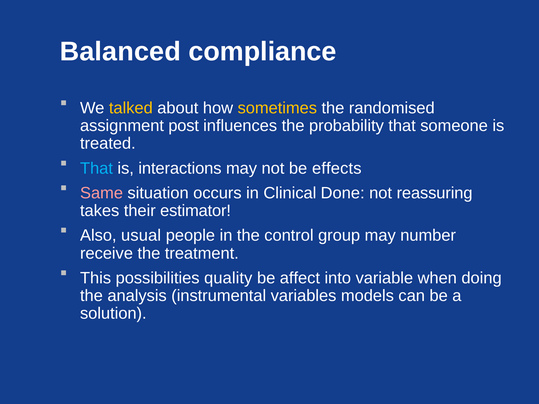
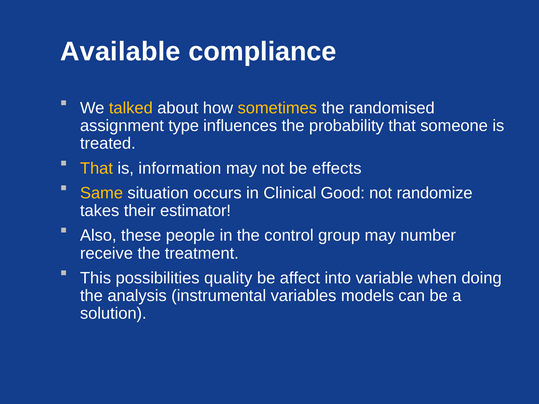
Balanced: Balanced -> Available (120, 52)
post: post -> type (184, 126)
That colour: light blue -> yellow (96, 168)
interactions: interactions -> information (180, 168)
Same colour: pink -> yellow (102, 193)
Done: Done -> Good (343, 193)
reassuring: reassuring -> randomize (435, 193)
usual: usual -> these (141, 236)
